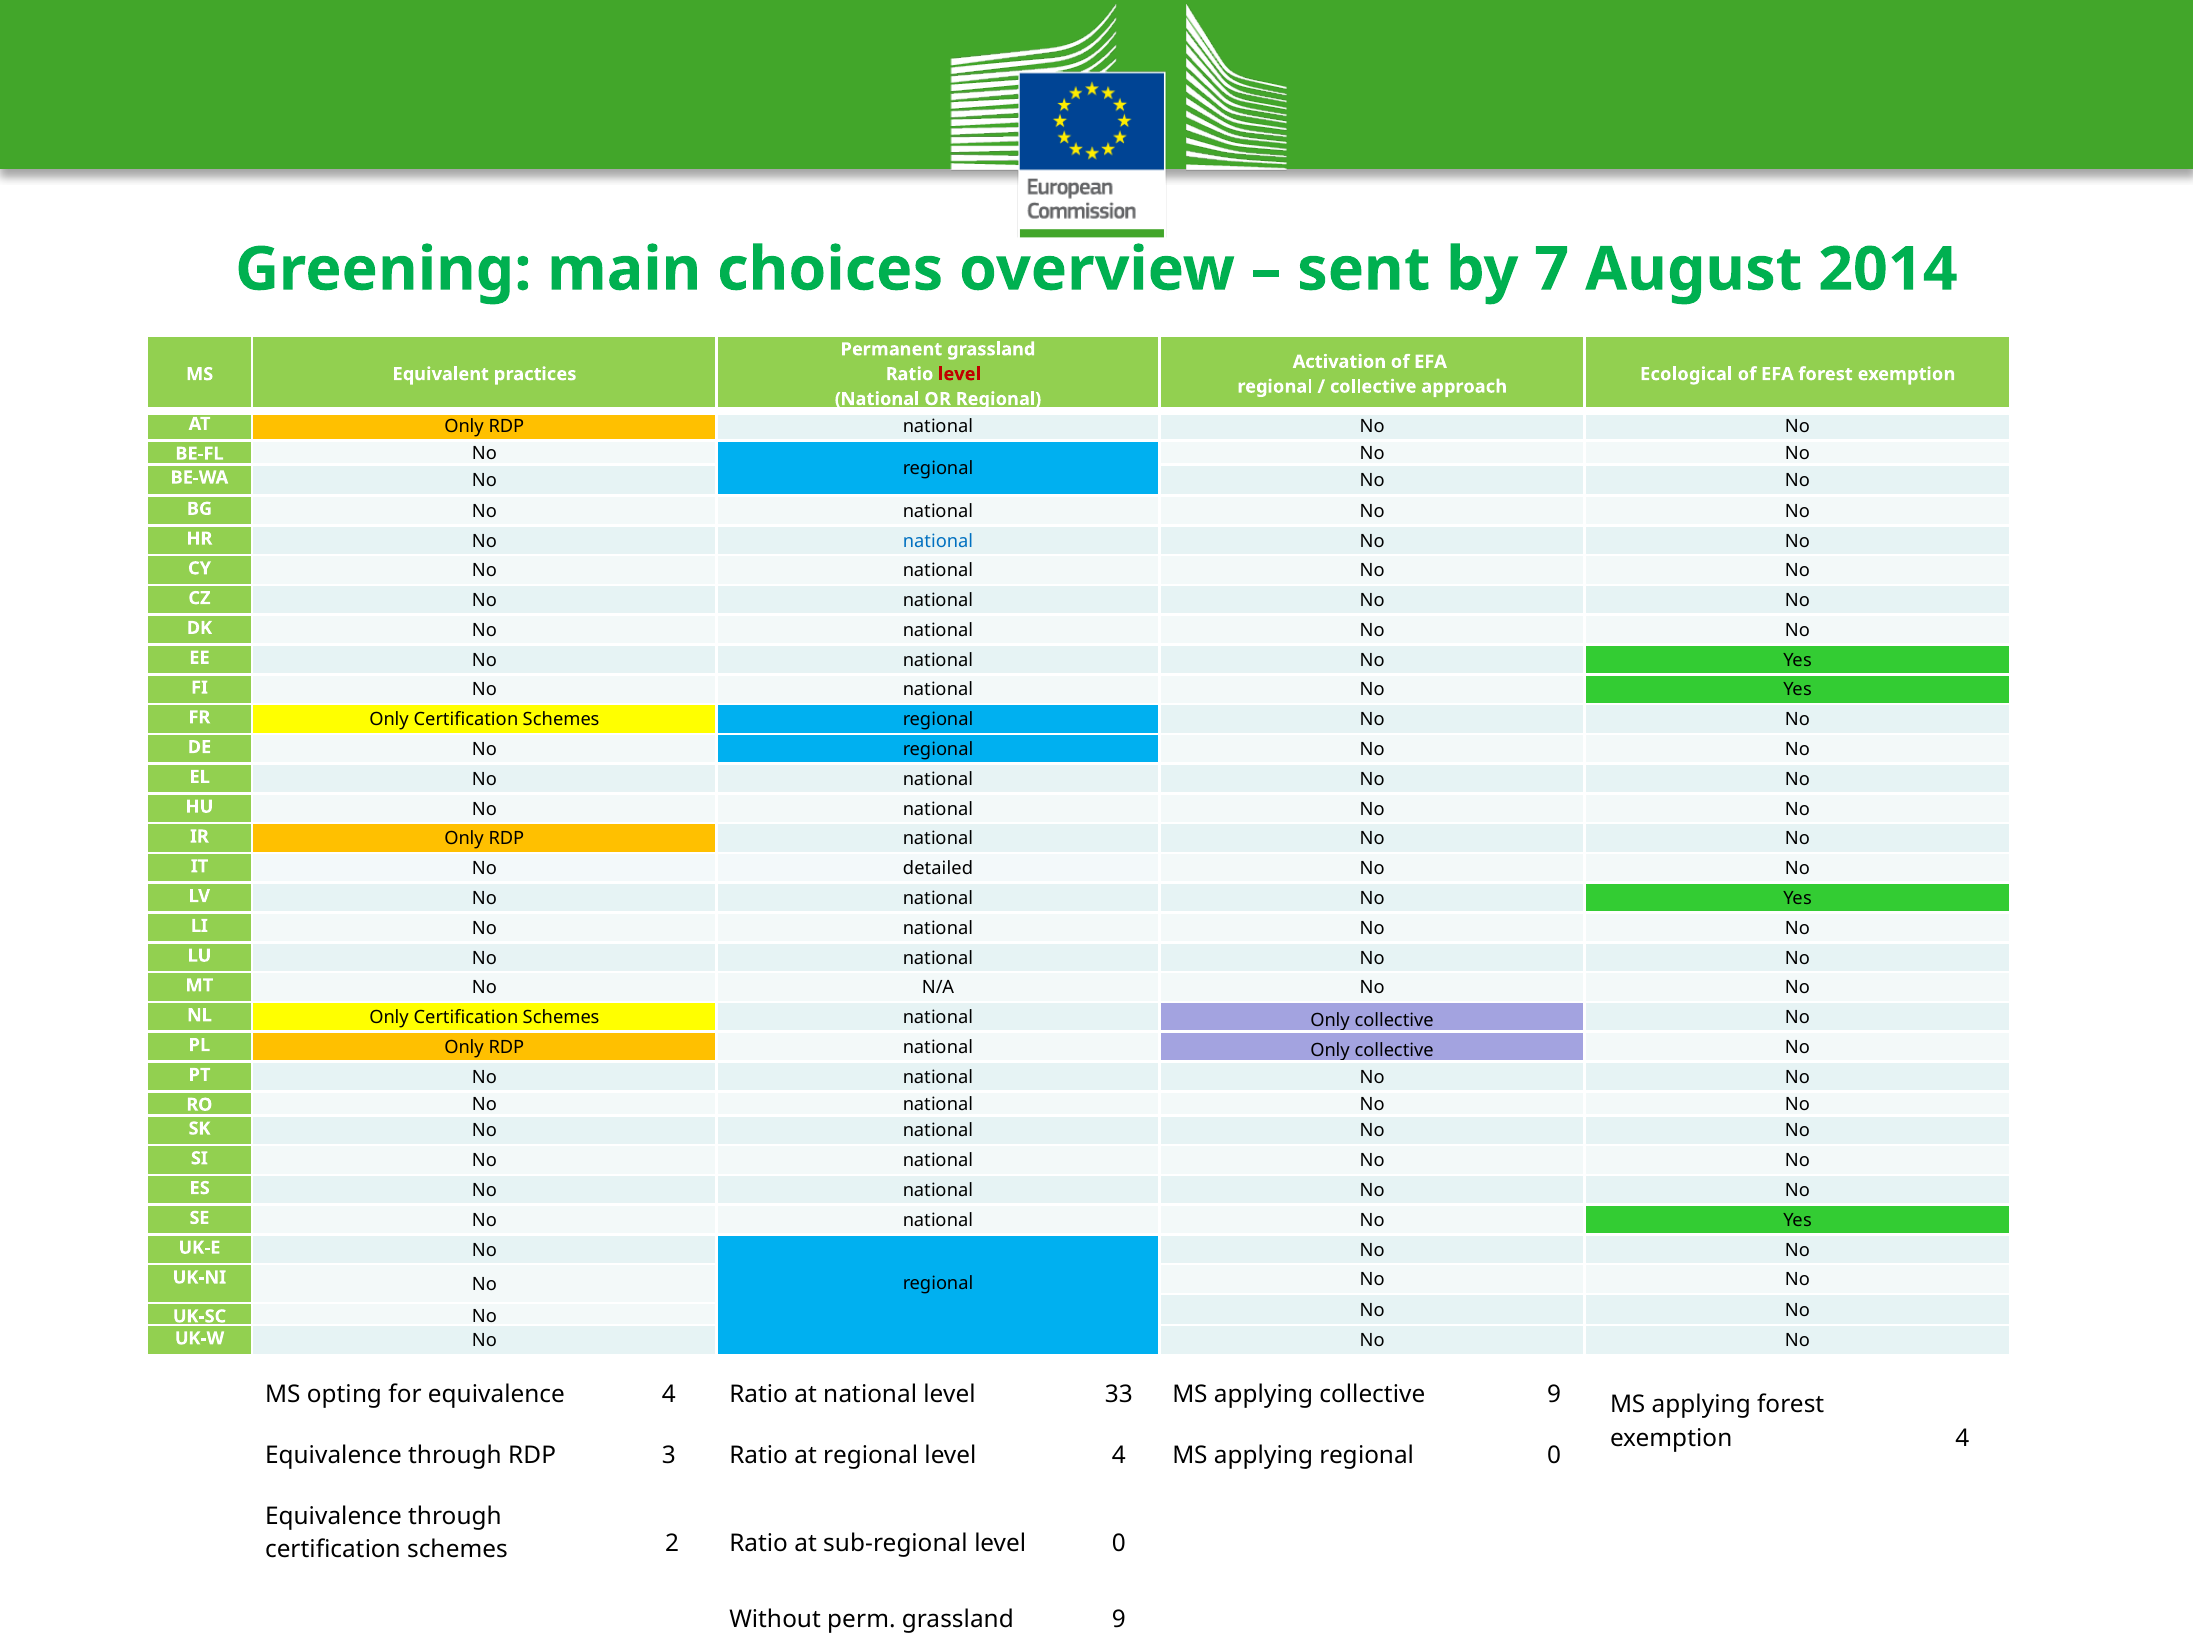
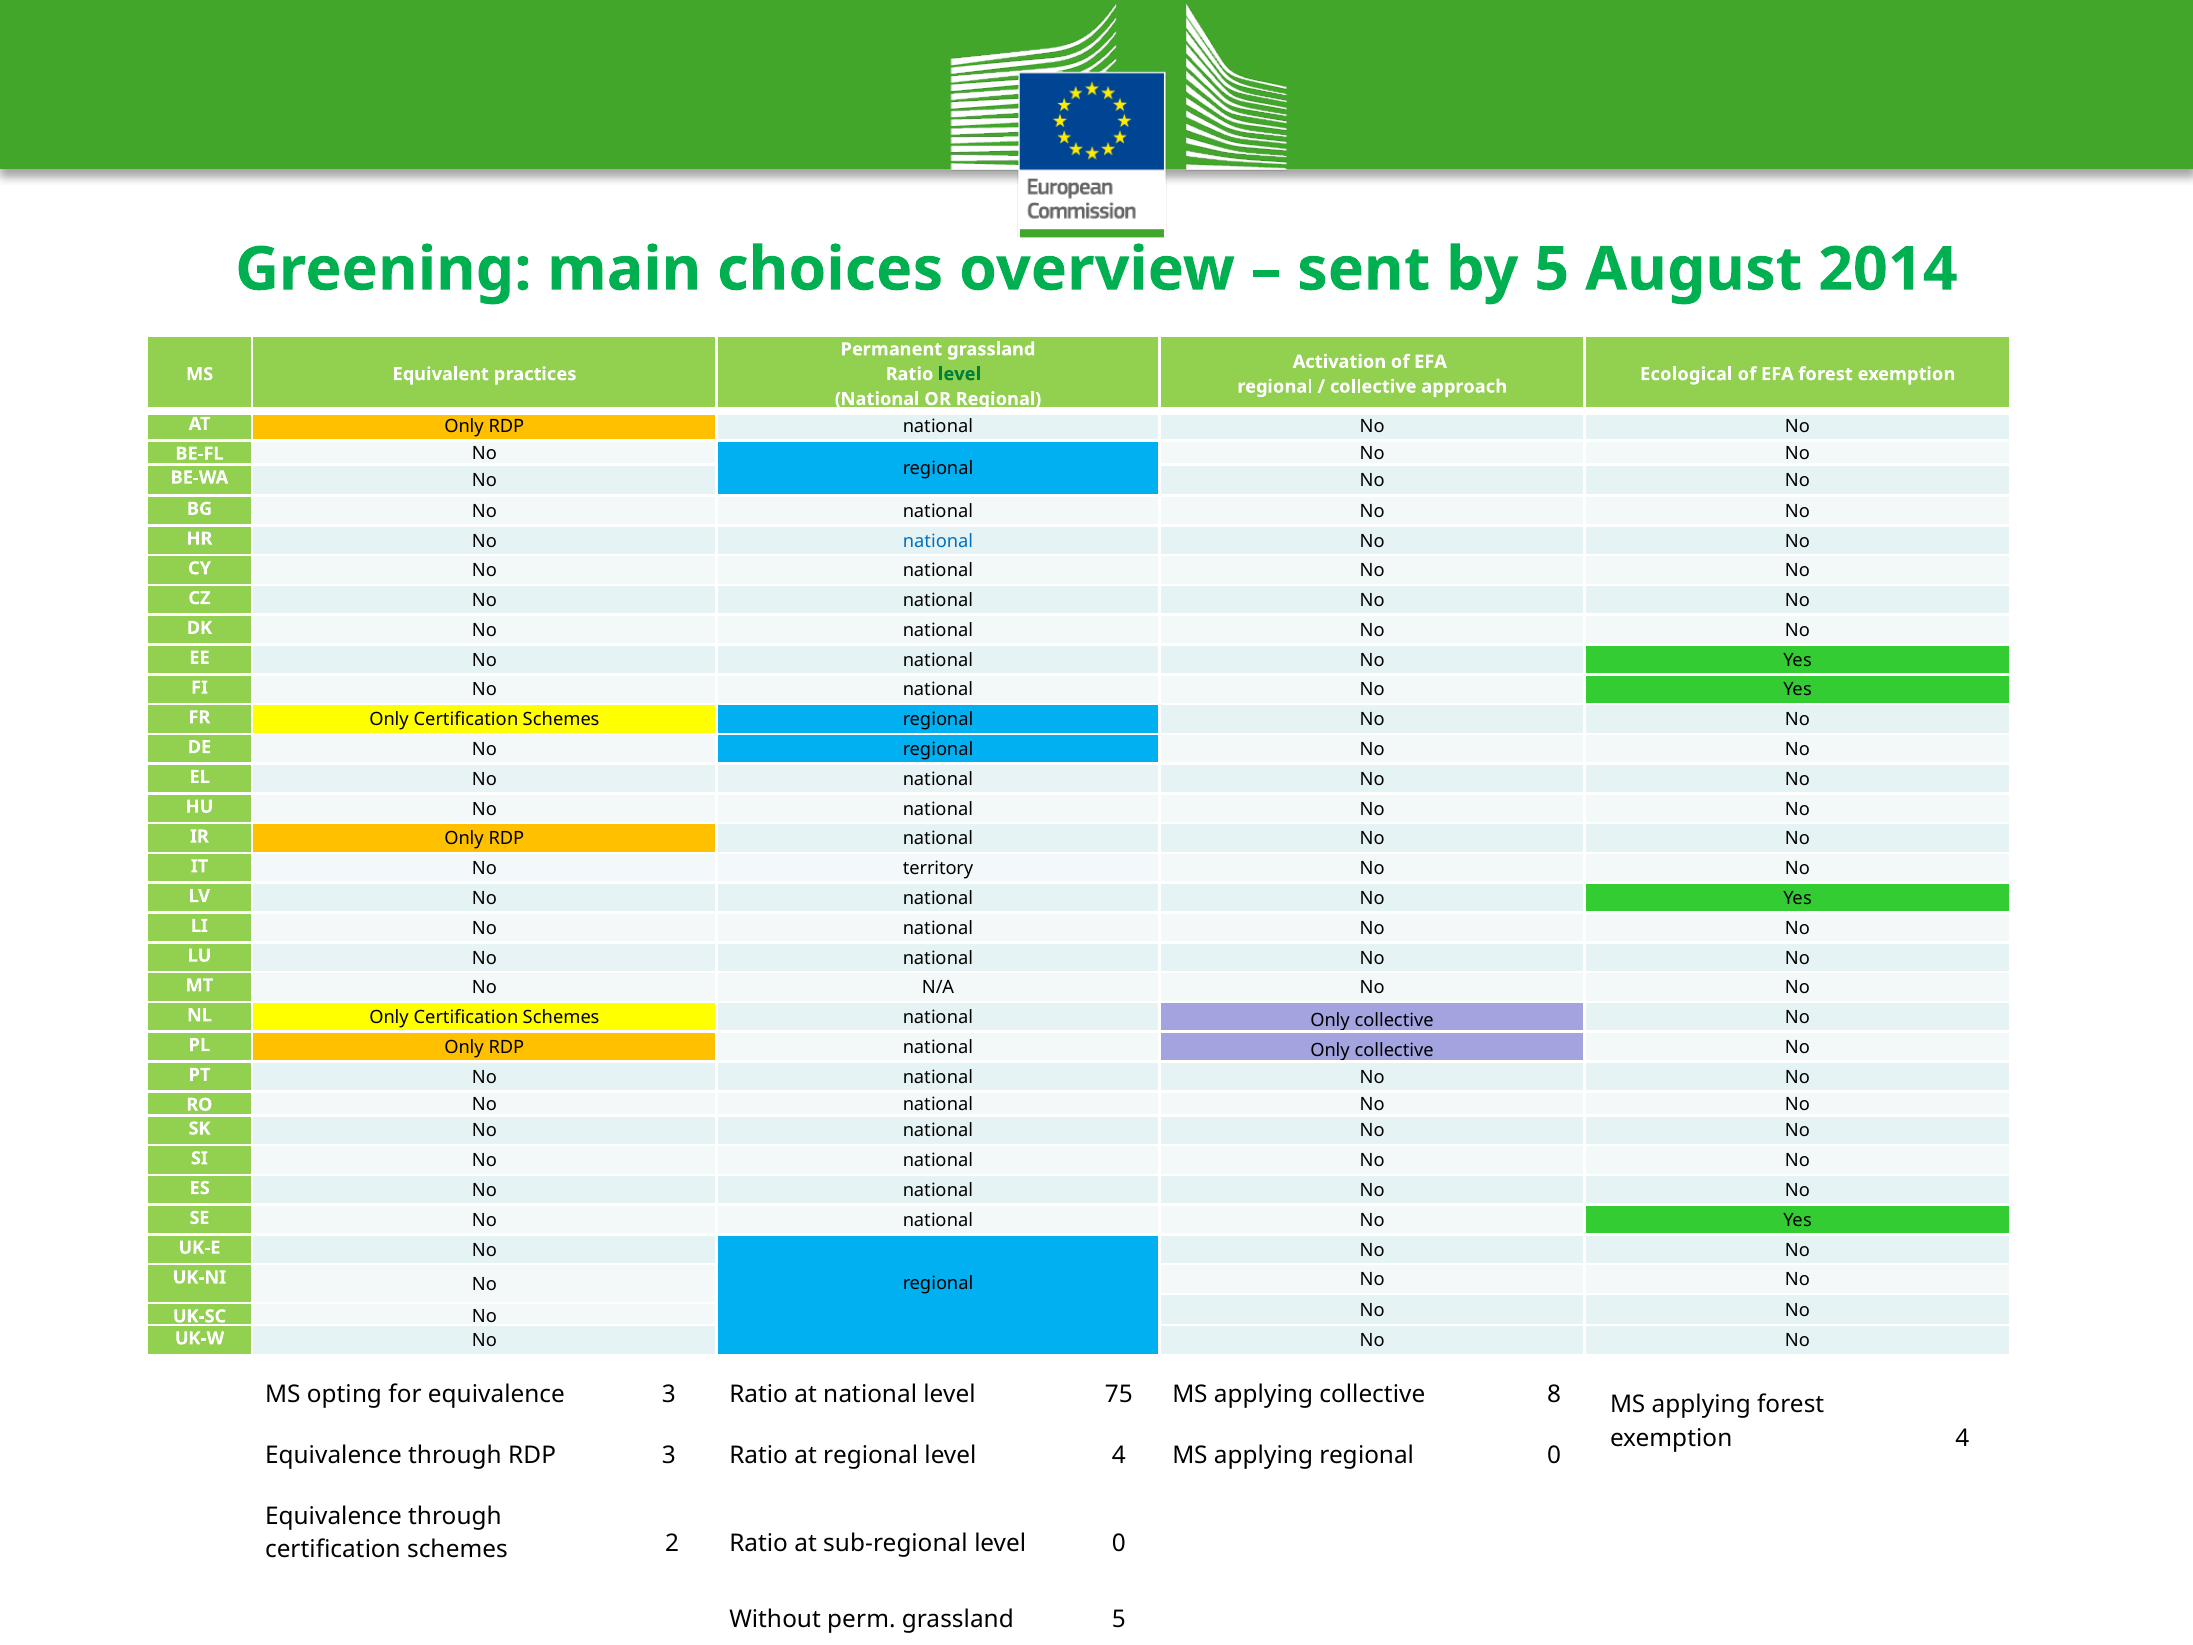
by 7: 7 -> 5 (1552, 270)
level colour: red -> green (959, 374)
detailed: detailed -> territory (938, 869)
equivalence 4: 4 -> 3 (669, 1394)
33: 33 -> 75 (1119, 1394)
collective 9: 9 -> 8 (1554, 1394)
grassland 9: 9 -> 5 (1119, 1620)
